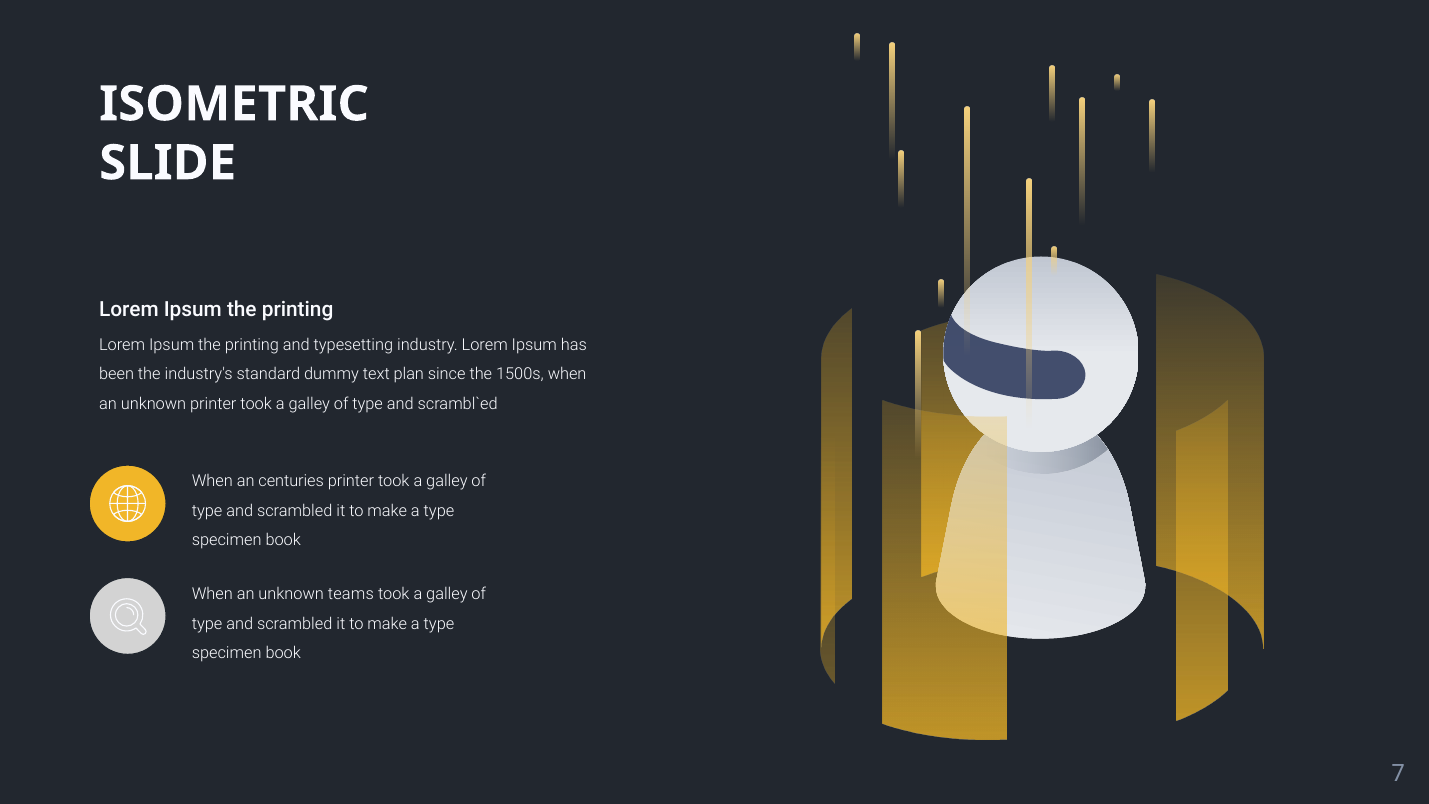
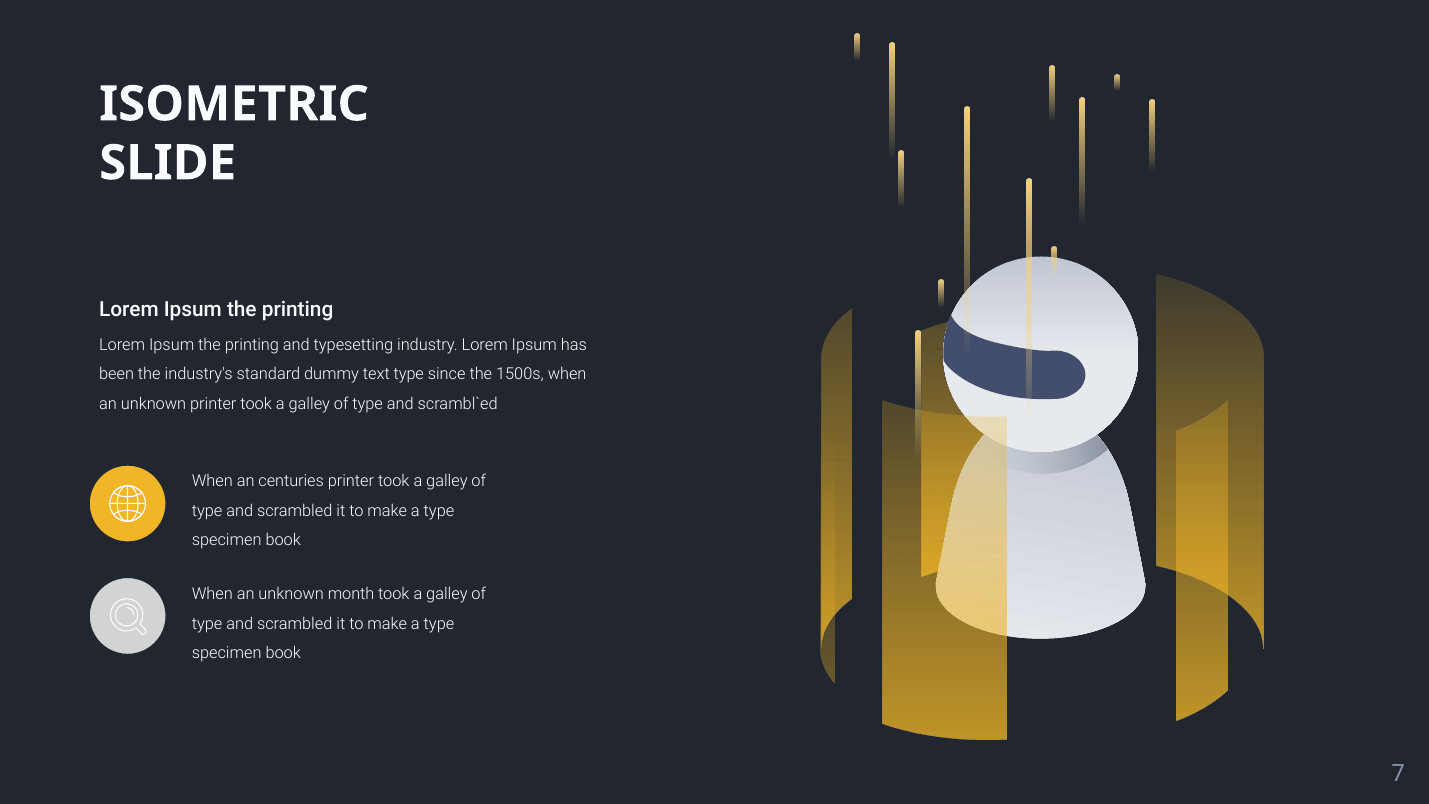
text plan: plan -> type (409, 374)
teams: teams -> month (351, 594)
